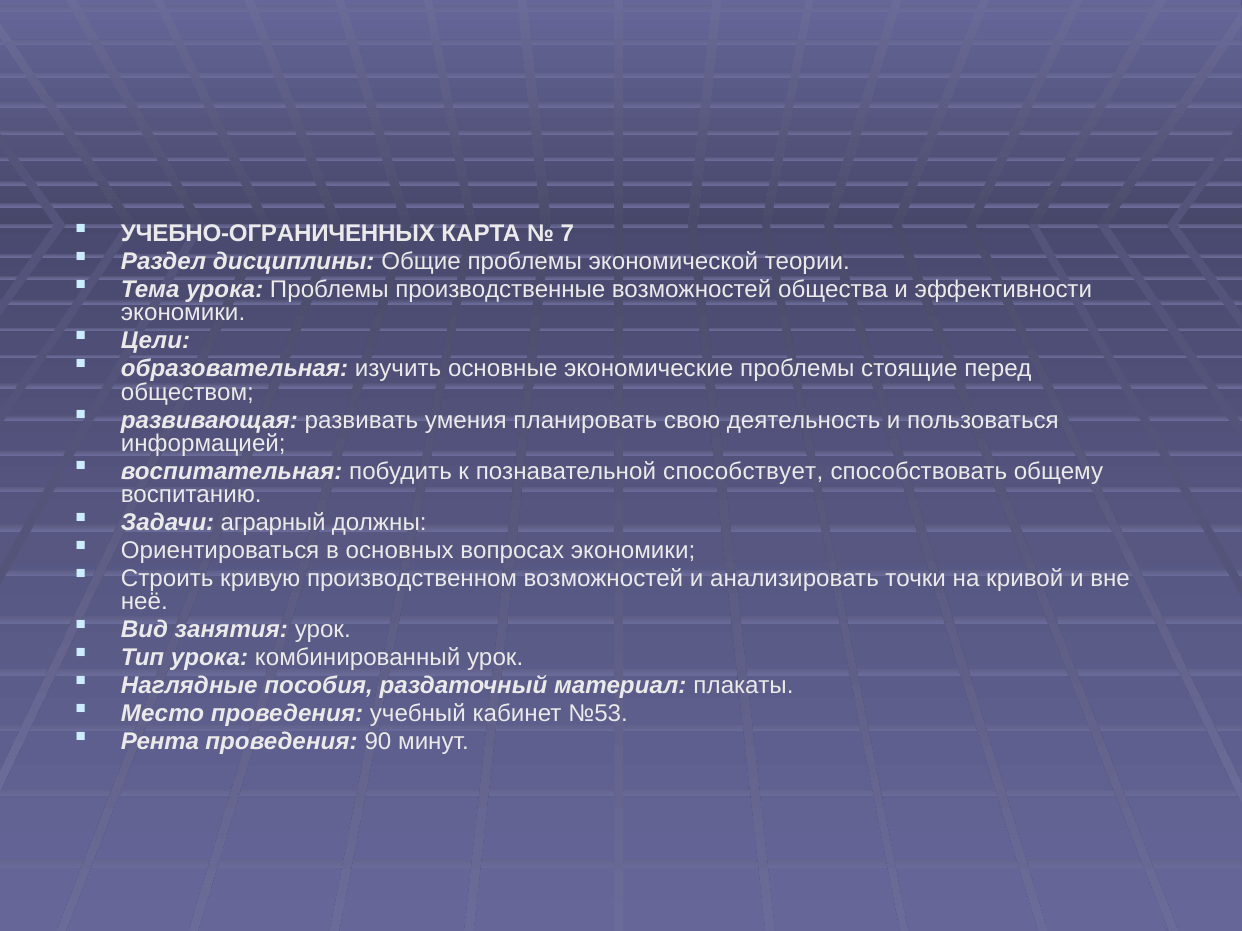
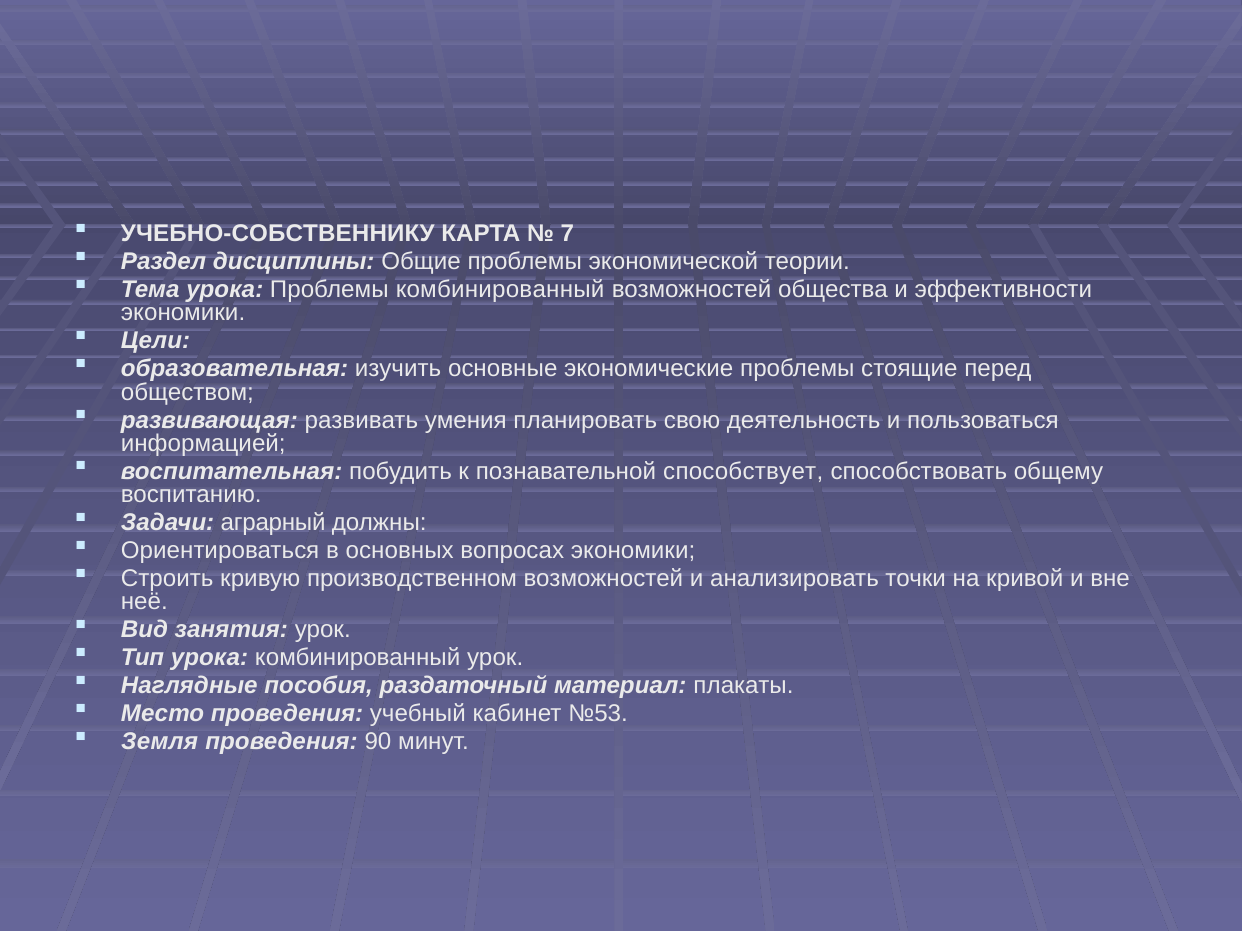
УЧЕБНО-ОГРАНИЧЕННЫХ: УЧЕБНО-ОГРАНИЧЕННЫХ -> УЧЕБНО-СОБСТВЕННИКУ (278, 234)
Проблемы производственные: производственные -> комбинированный (500, 290)
Рента: Рента -> Земля (160, 742)
